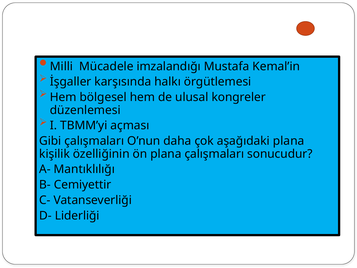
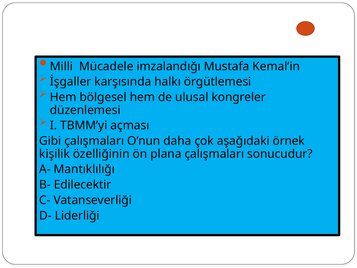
aşağıdaki plana: plana -> örnek (289, 141)
Cemiyettir: Cemiyettir -> Edilecektir (83, 185)
